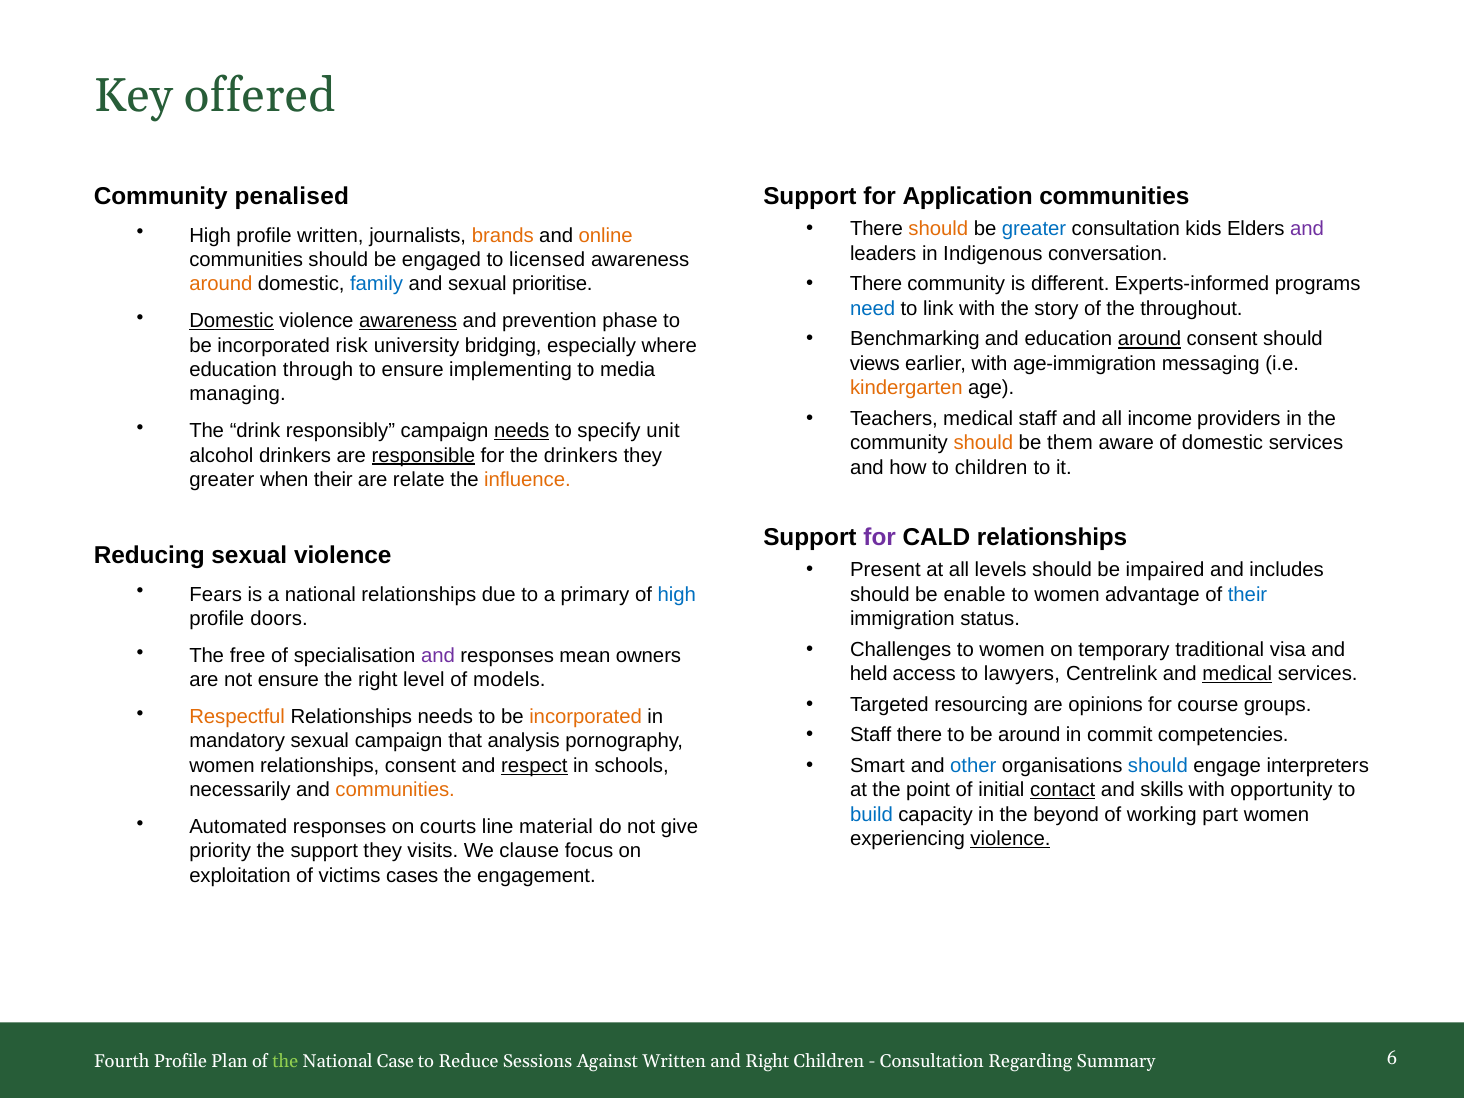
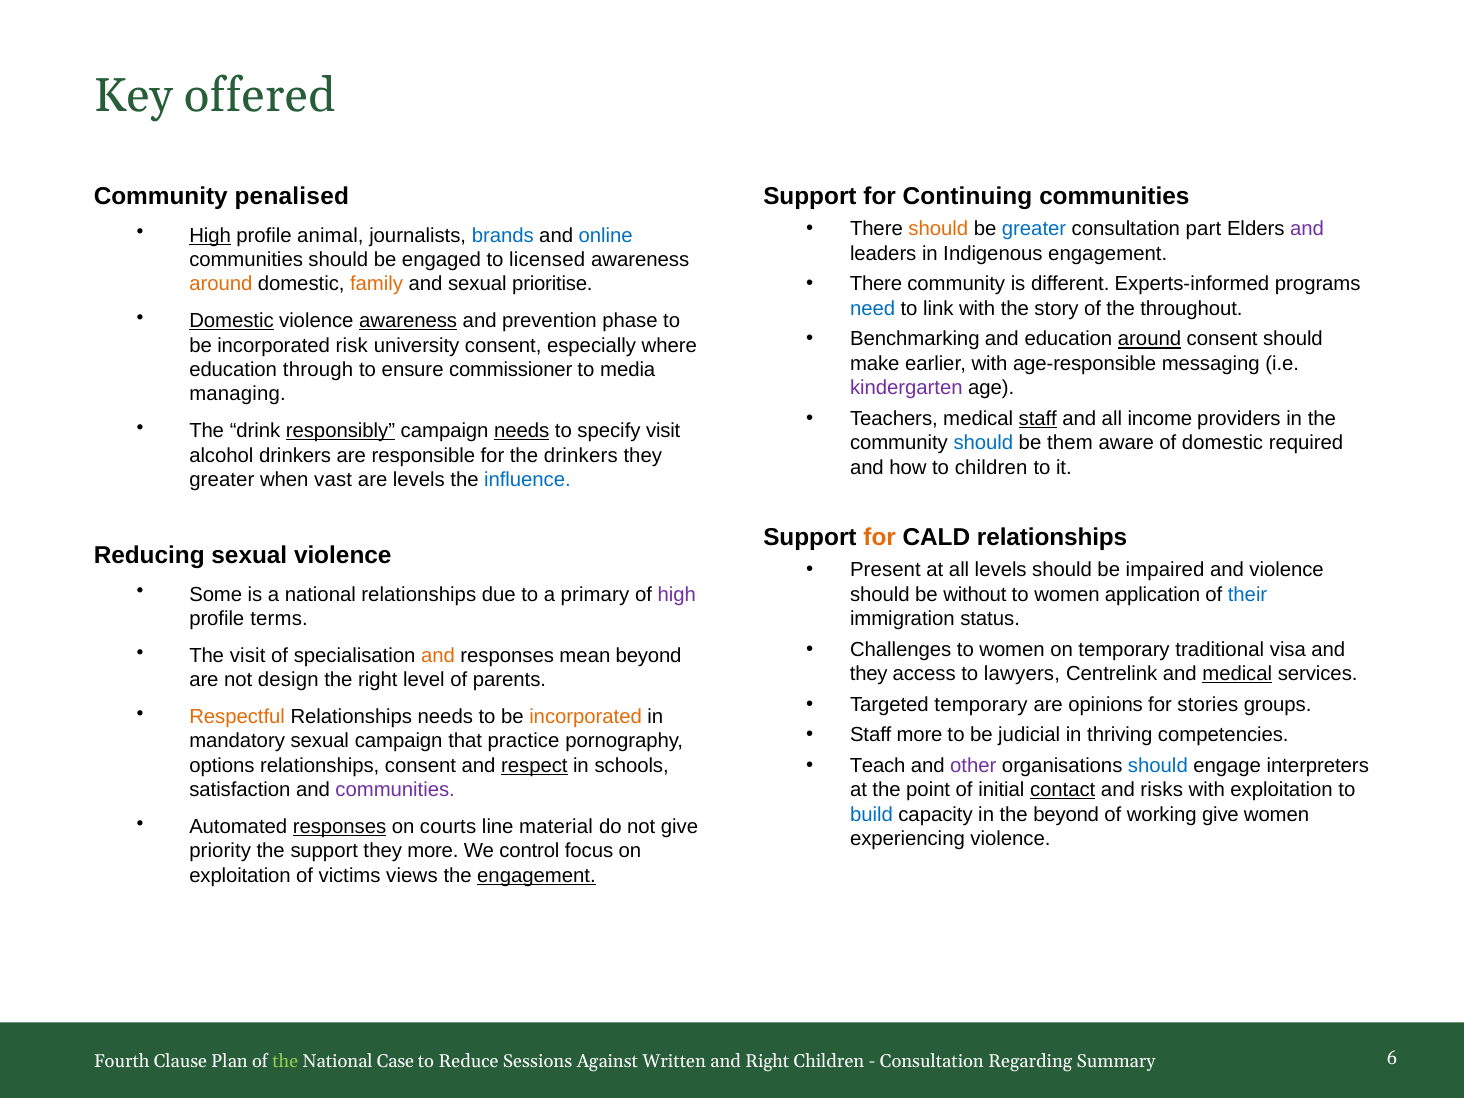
Application: Application -> Continuing (967, 197)
kids: kids -> part (1203, 229)
High underline: none -> present (210, 235)
profile written: written -> animal (330, 235)
brands colour: orange -> blue (503, 235)
online colour: orange -> blue (606, 235)
Indigenous conversation: conversation -> engagement (1108, 254)
family colour: blue -> orange (377, 284)
university bridging: bridging -> consent (503, 345)
views: views -> make (875, 364)
age-immigration: age-immigration -> age-responsible (1085, 364)
implementing: implementing -> commissioner (511, 370)
kindergarten colour: orange -> purple (906, 388)
staff underline: none -> present (1038, 419)
responsibly underline: none -> present (340, 431)
specify unit: unit -> visit (663, 431)
should colour: orange -> blue (983, 443)
domestic services: services -> required (1306, 443)
responsible underline: present -> none (423, 455)
when their: their -> vast (333, 480)
are relate: relate -> levels (419, 480)
influence colour: orange -> blue (527, 480)
for colour: purple -> orange (880, 537)
and includes: includes -> violence (1287, 570)
Fears: Fears -> Some (216, 595)
high colour: blue -> purple (677, 595)
enable: enable -> without (975, 595)
advantage: advantage -> application (1153, 595)
doors: doors -> terms (279, 619)
The free: free -> visit (248, 656)
and colour: purple -> orange (438, 656)
mean owners: owners -> beyond (649, 656)
held: held -> they (869, 674)
not ensure: ensure -> design (288, 680)
models: models -> parents (509, 680)
Targeted resourcing: resourcing -> temporary (981, 705)
course: course -> stories (1208, 705)
Staff there: there -> more (920, 735)
be around: around -> judicial (1029, 735)
commit: commit -> thriving (1120, 735)
analysis: analysis -> practice (524, 741)
Smart: Smart -> Teach (878, 766)
other colour: blue -> purple (973, 766)
women: women -> options (222, 766)
necessarily: necessarily -> satisfaction (240, 790)
communities colour: orange -> purple (395, 790)
skills: skills -> risks (1162, 790)
with opportunity: opportunity -> exploitation (1282, 790)
working part: part -> give (1220, 815)
responses underline: none -> present (340, 827)
violence underline: present -> none (1010, 839)
they visits: visits -> more (433, 851)
clause: clause -> control (529, 851)
cases: cases -> views (412, 876)
engagement underline: none -> present (536, 876)
Fourth Profile: Profile -> Clause (180, 1061)
